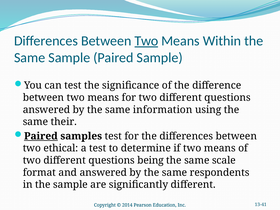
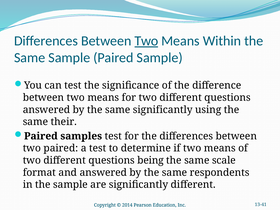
same information: information -> significantly (163, 110)
Paired underline: present -> none (41, 136)
two ethical: ethical -> paired (61, 148)
